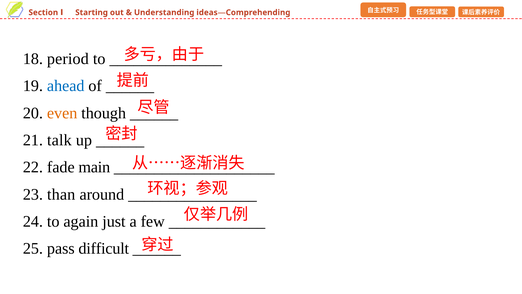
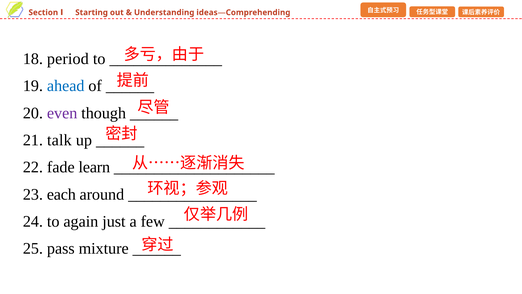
even colour: orange -> purple (62, 113)
main: main -> learn (94, 167)
than: than -> each (61, 194)
difficult: difficult -> mixture (104, 248)
